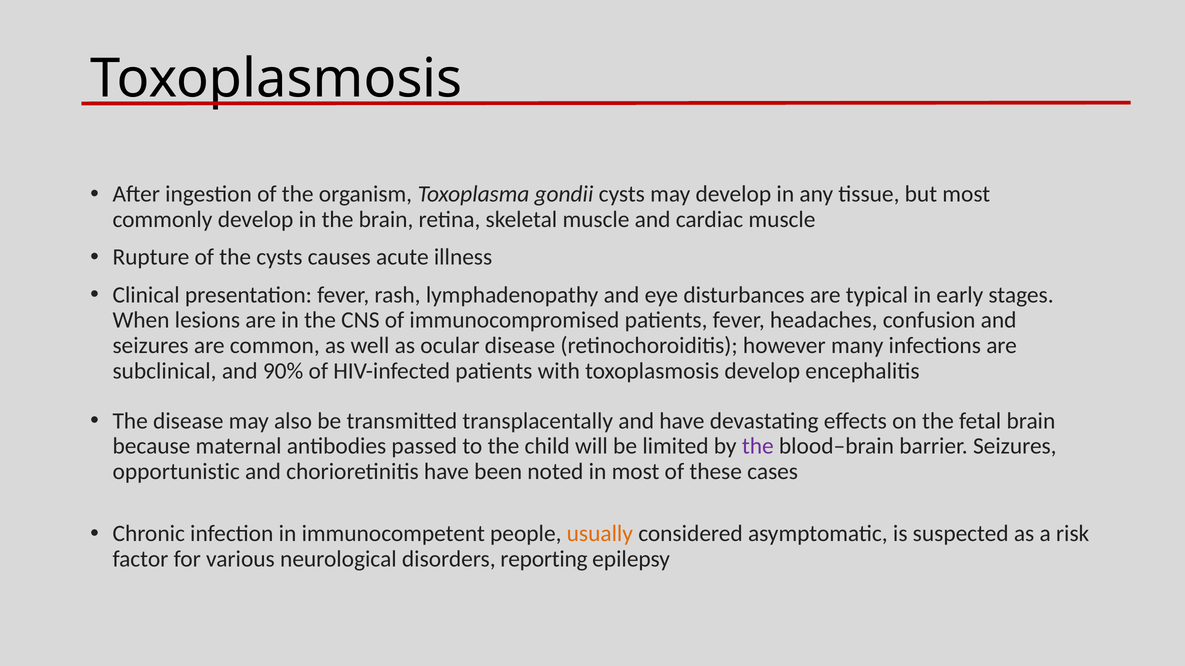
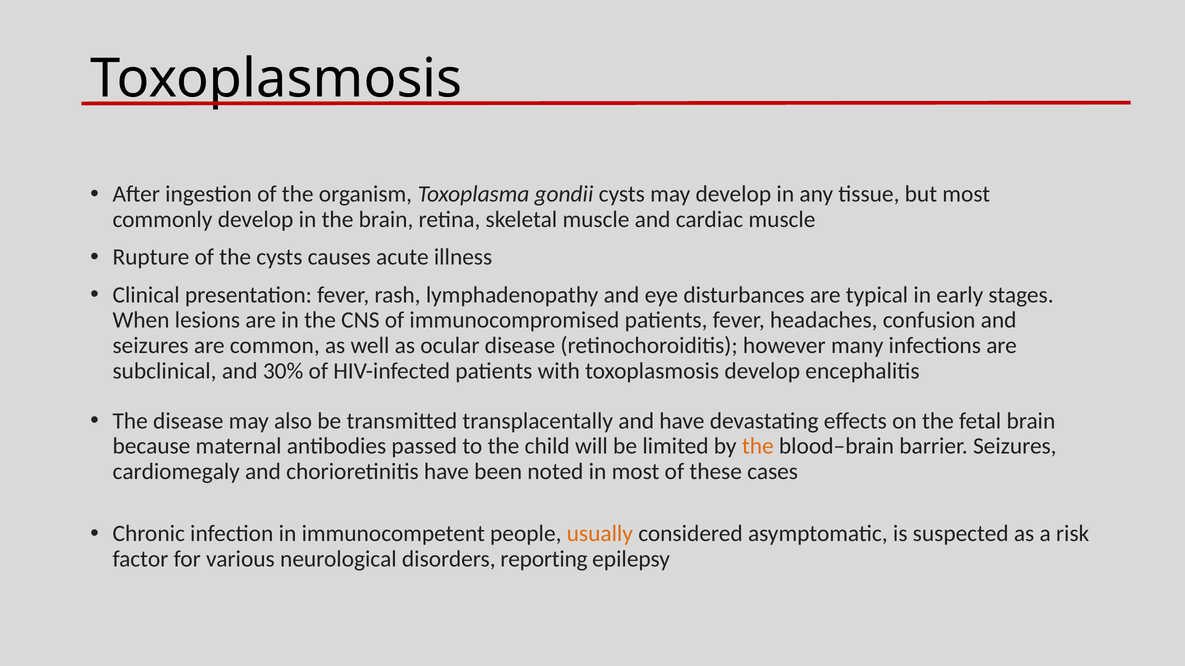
90%: 90% -> 30% (283, 371)
the colour: purple -> orange (758, 446)
opportunistic: opportunistic -> cardiomegaly (176, 472)
